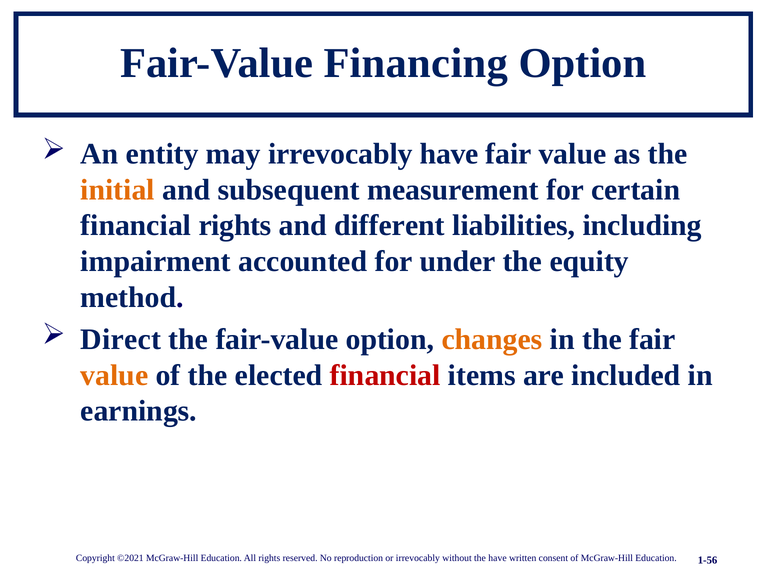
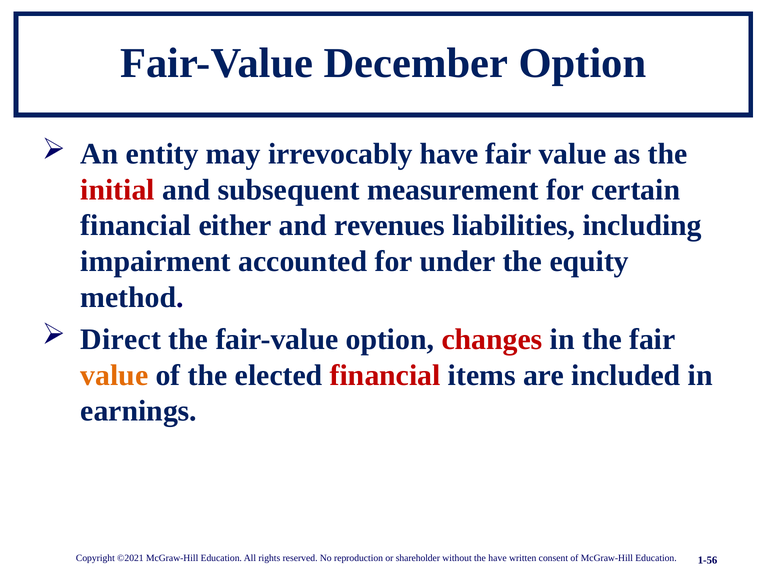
Financing: Financing -> December (416, 63)
initial colour: orange -> red (118, 190)
financial rights: rights -> either (235, 226)
different: different -> revenues (390, 226)
changes colour: orange -> red (492, 340)
or irrevocably: irrevocably -> shareholder (418, 558)
